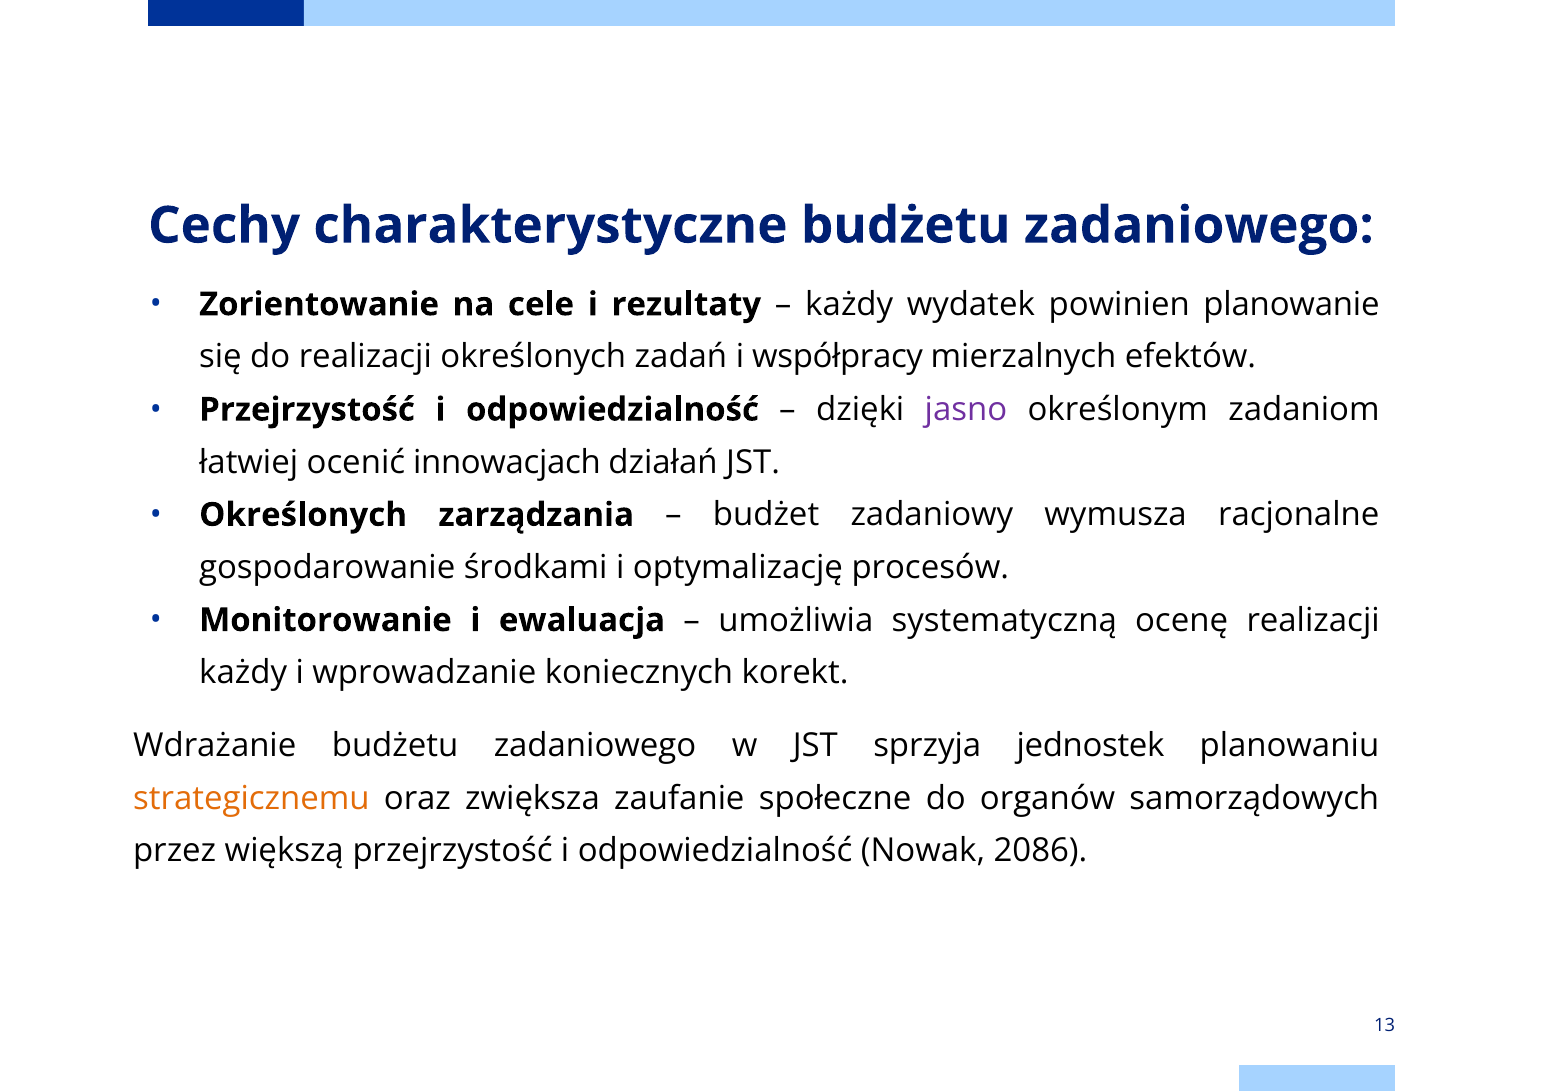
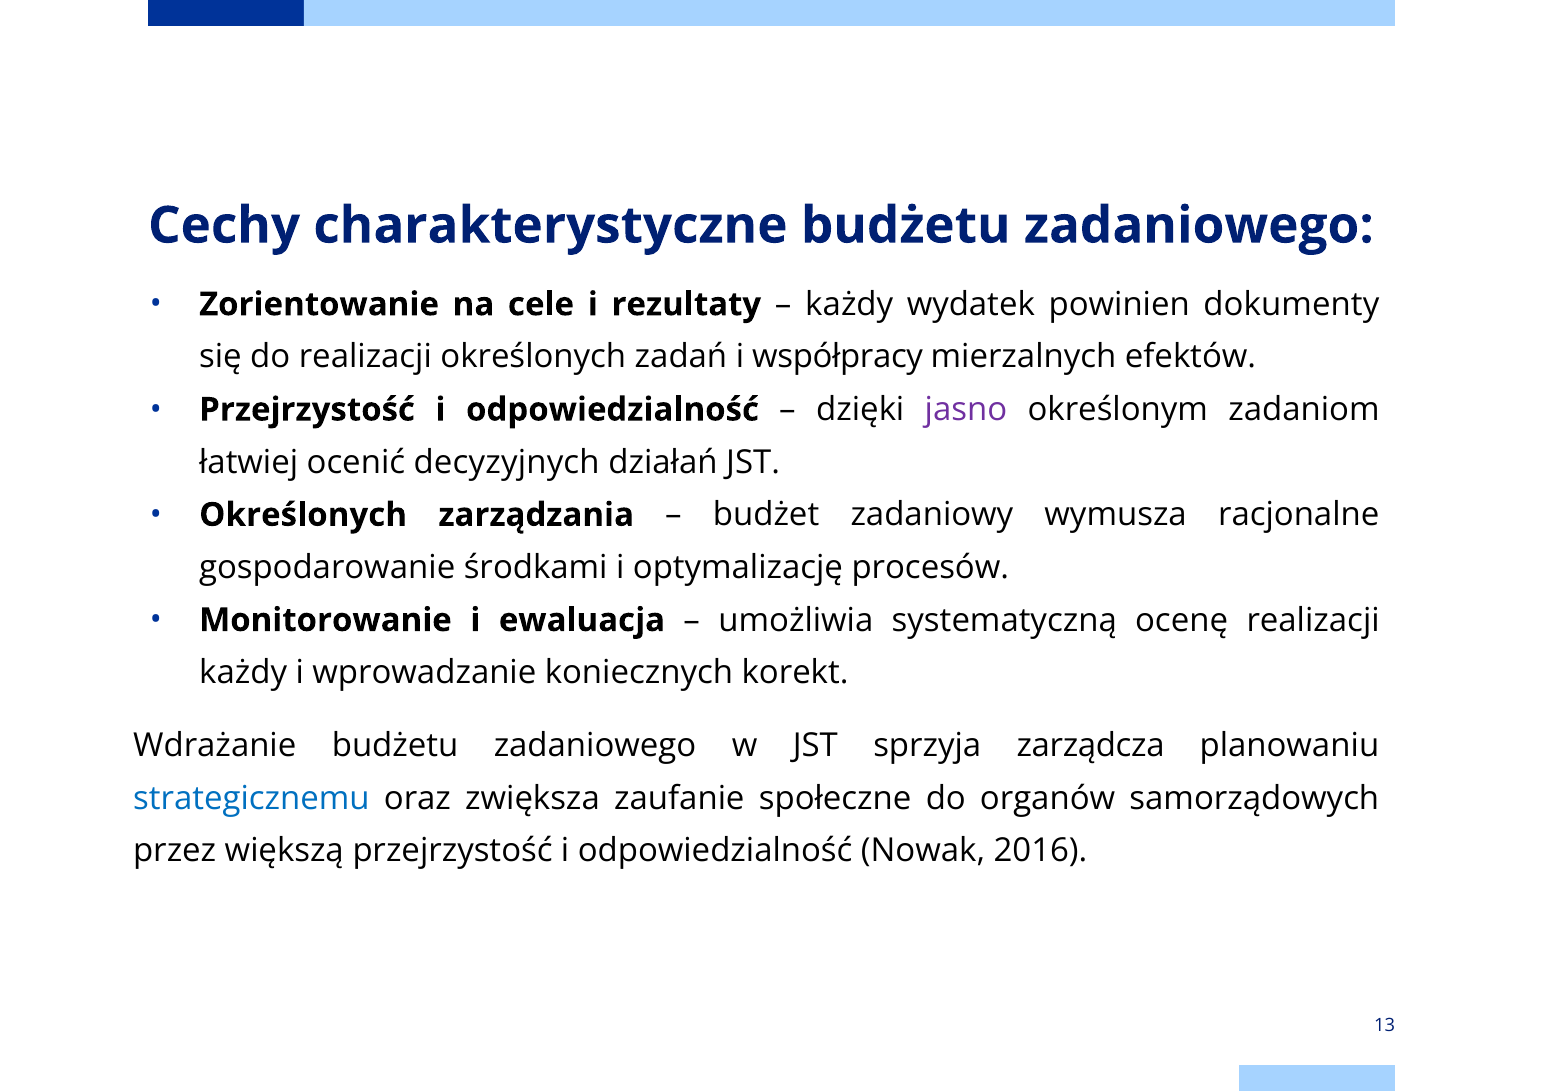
planowanie: planowanie -> dokumenty (1291, 304)
innowacjach: innowacjach -> decyzyjnych (507, 462)
jednostek: jednostek -> zarządcza (1091, 746)
strategicznemu colour: orange -> blue (251, 798)
2086: 2086 -> 2016 (1040, 851)
